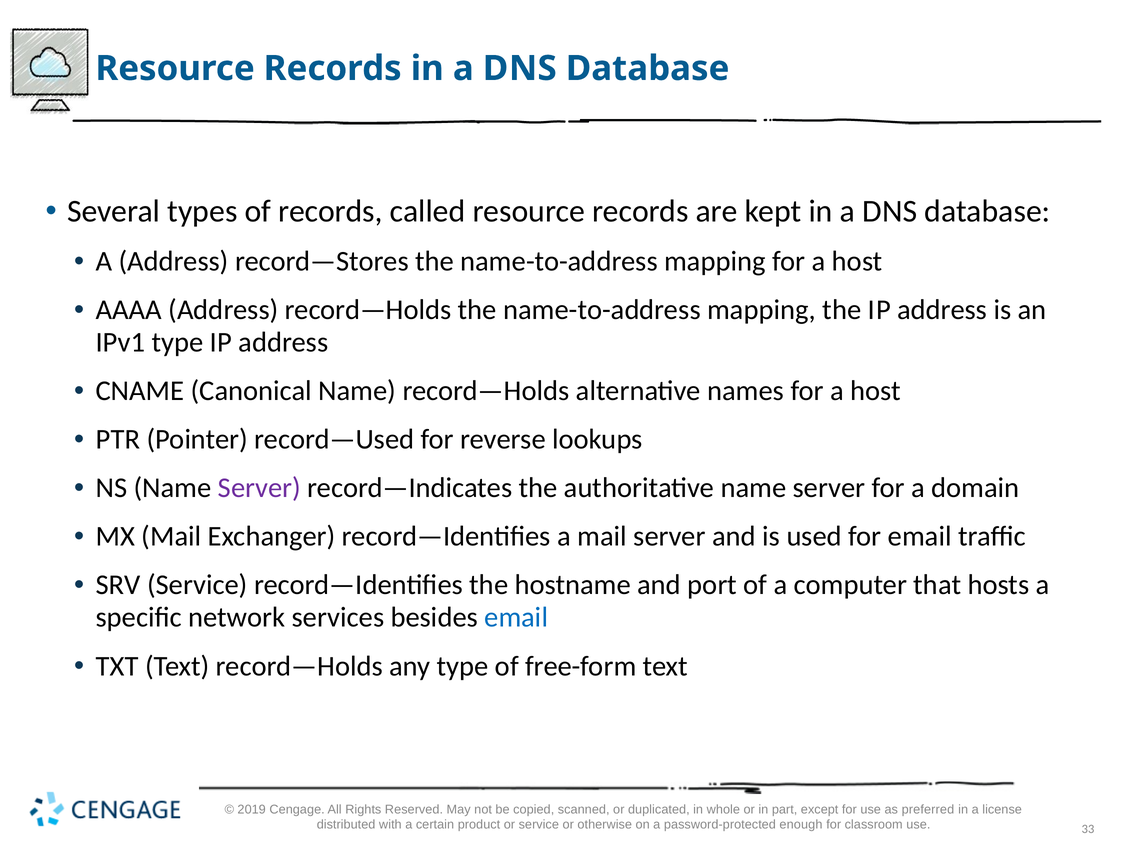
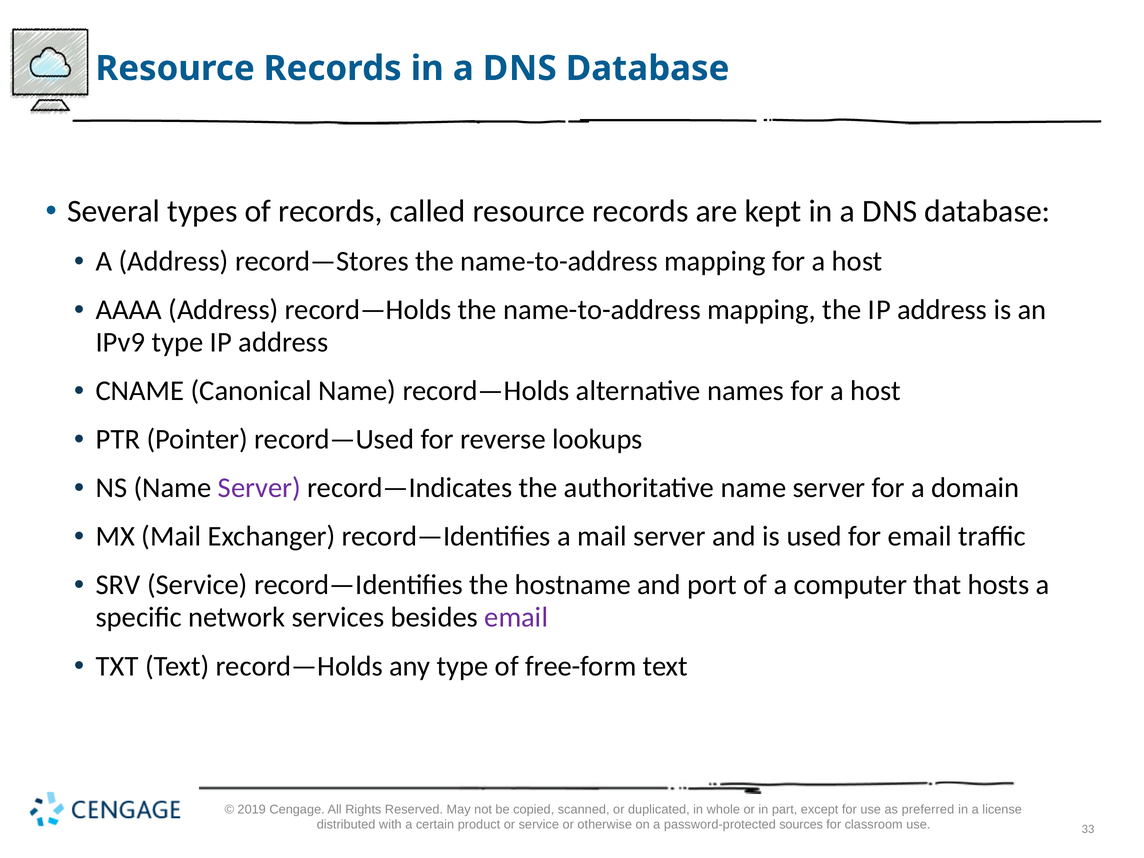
1: 1 -> 9 (138, 342)
email colour: blue -> purple (516, 618)
enough: enough -> sources (801, 825)
